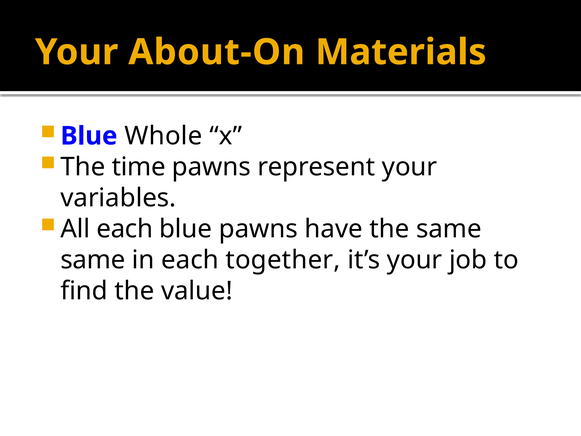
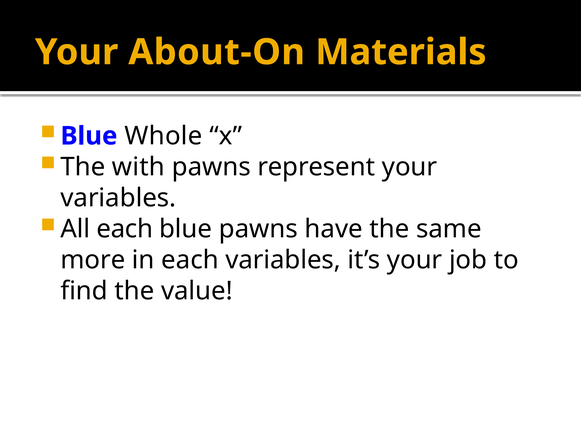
time: time -> with (138, 167)
same: same -> more (93, 260)
each together: together -> variables (283, 260)
